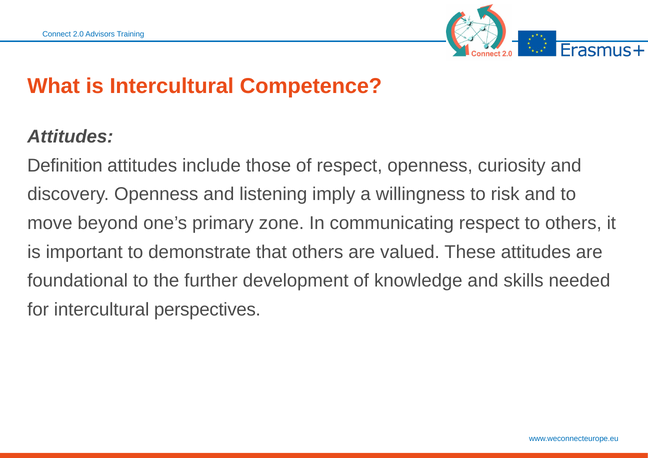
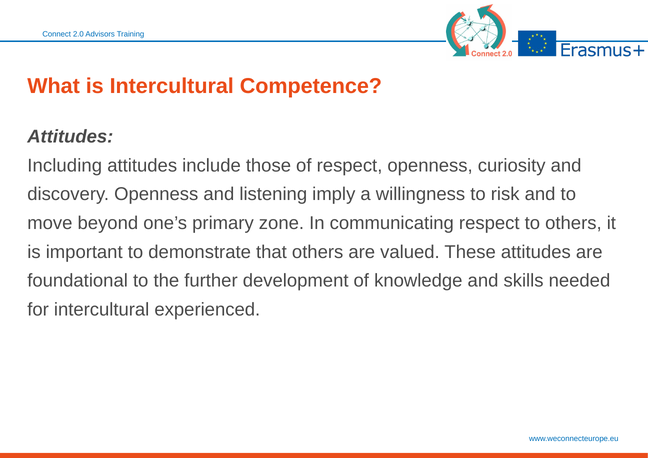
Definition: Definition -> Including (65, 166)
perspectives: perspectives -> experienced (207, 310)
